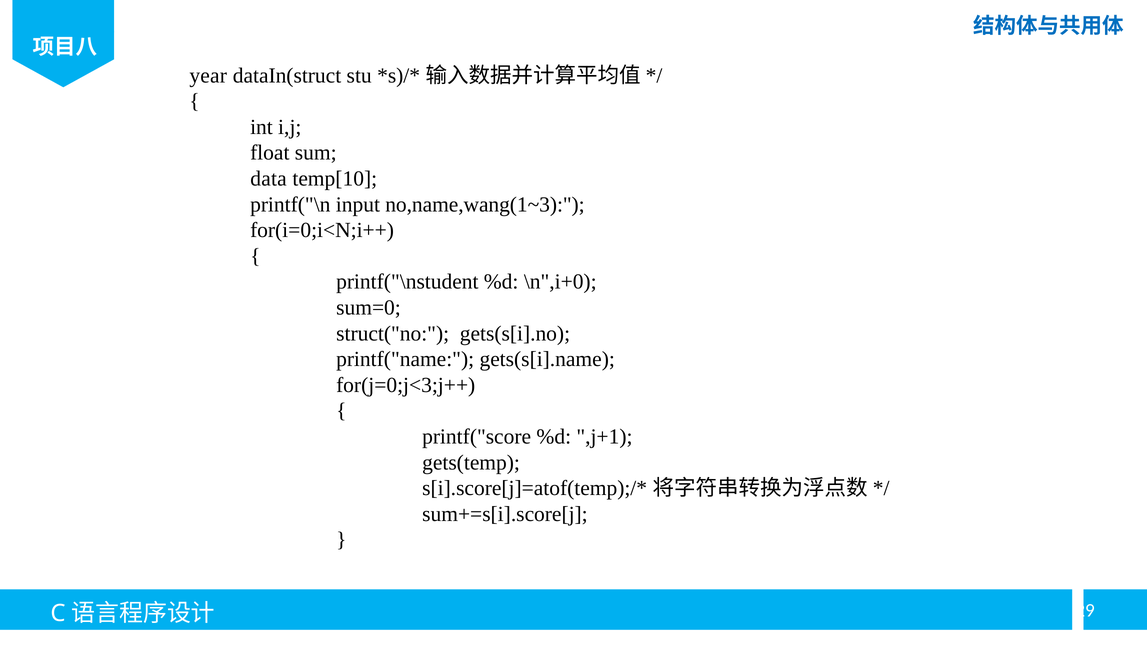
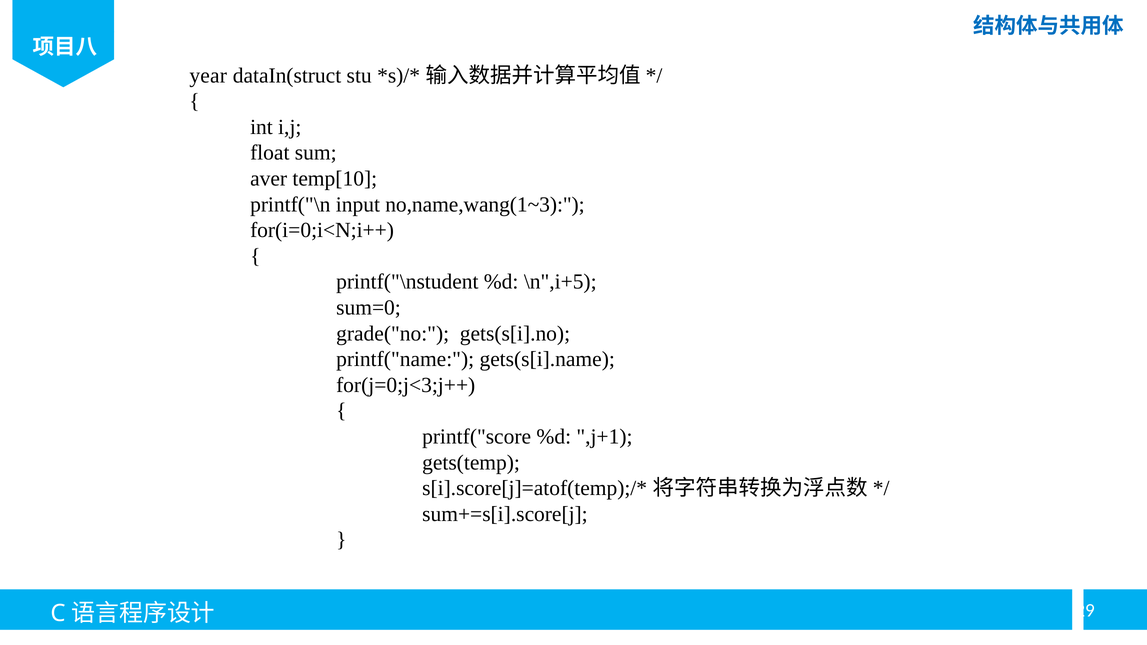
data: data -> aver (269, 179)
\n",i+0: \n",i+0 -> \n",i+5 (560, 282)
struct("no: struct("no -> grade("no (393, 334)
